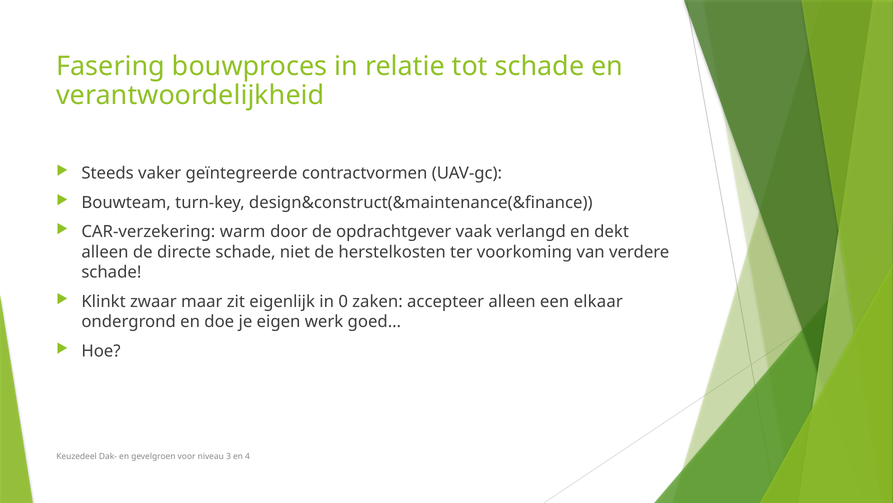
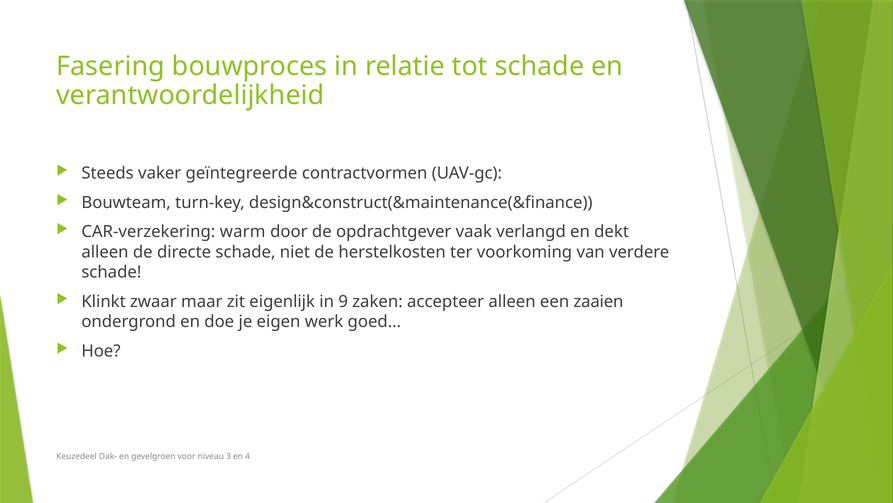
0: 0 -> 9 (343, 301)
elkaar: elkaar -> zaaien (598, 301)
